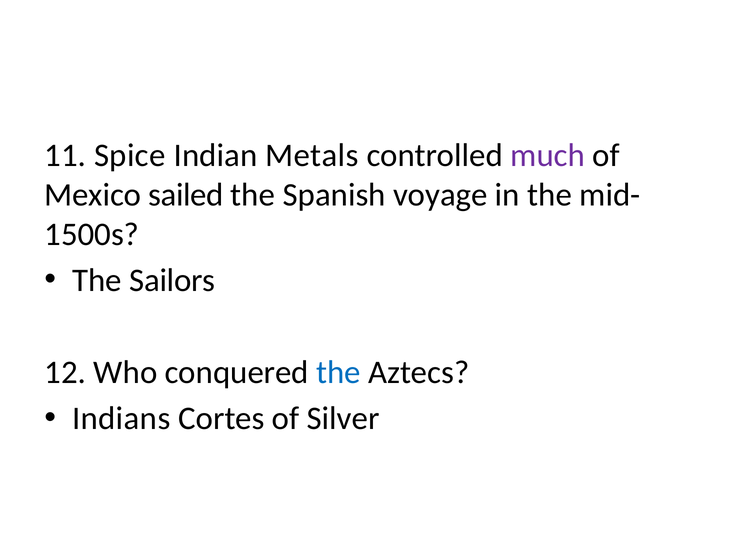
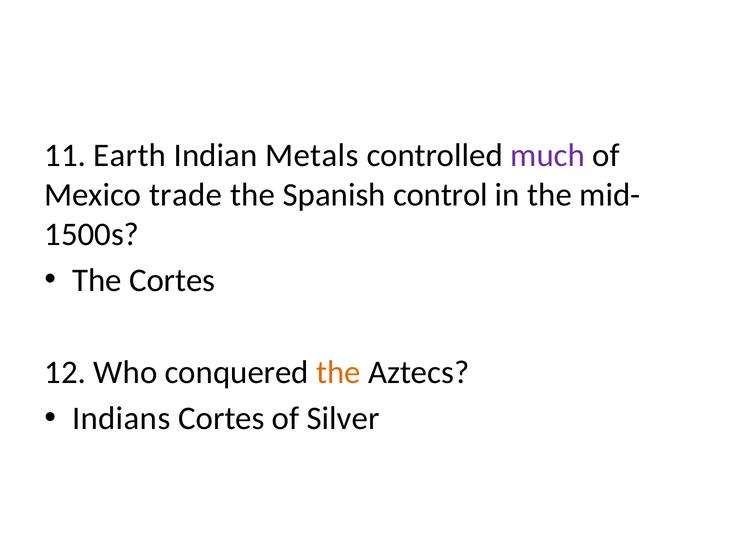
Spice: Spice -> Earth (130, 155)
sailed: sailed -> trade (186, 195)
voyage: voyage -> control (440, 195)
The Sailors: Sailors -> Cortes (172, 280)
the colour: blue -> orange (338, 372)
